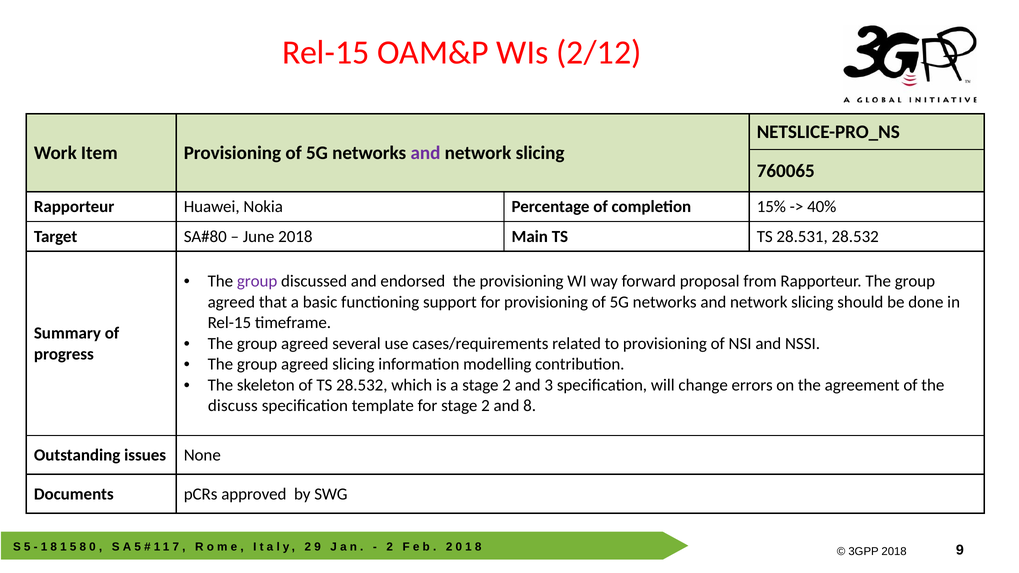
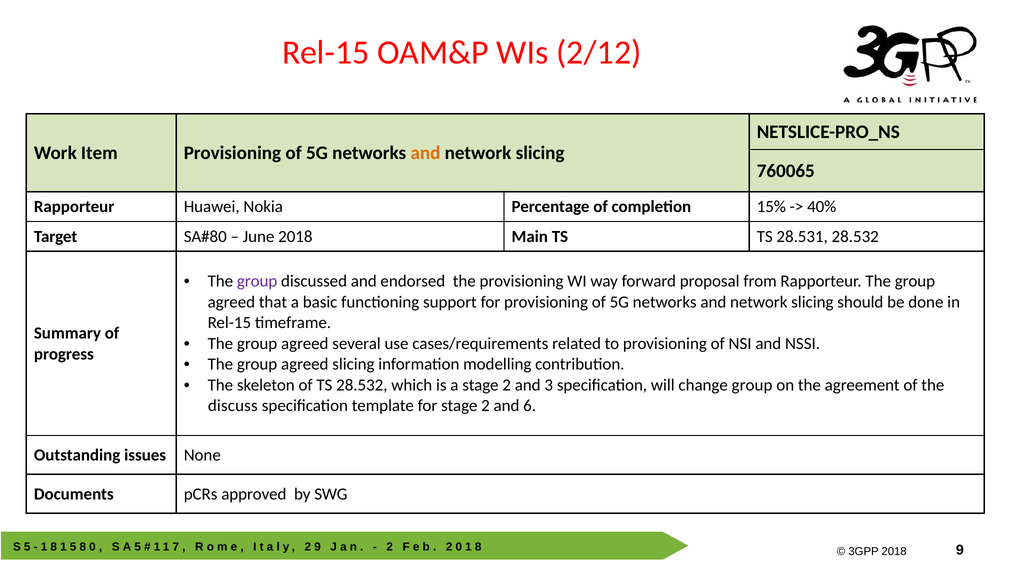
and colour: purple -> orange (425, 153)
change errors: errors -> group (752, 385)
and 8: 8 -> 6 (530, 406)
